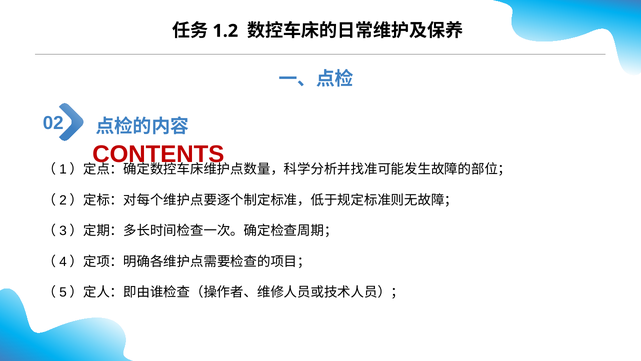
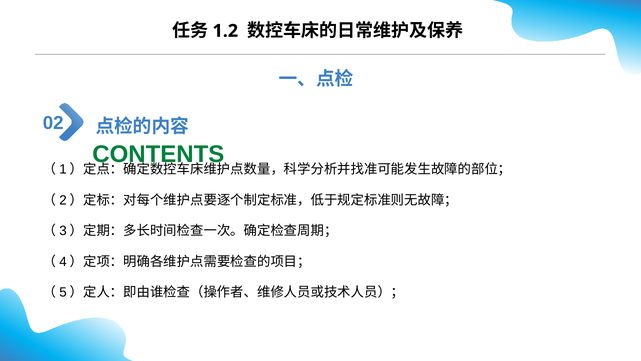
CONTENTS colour: red -> green (158, 154)
